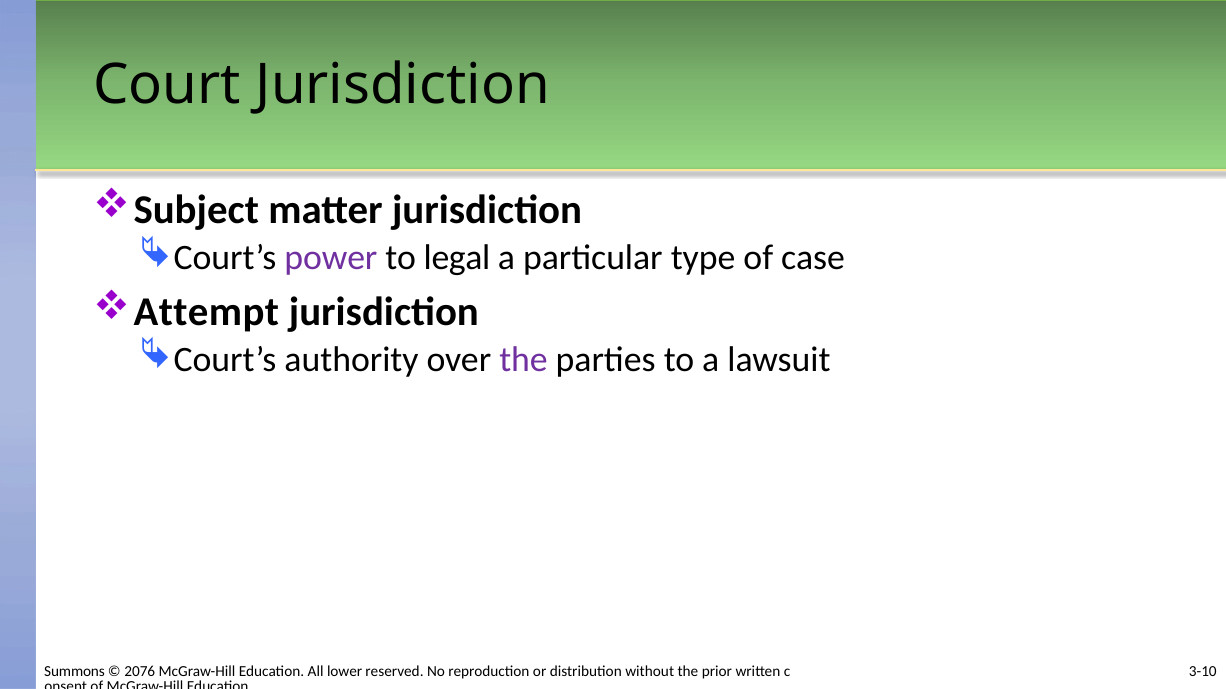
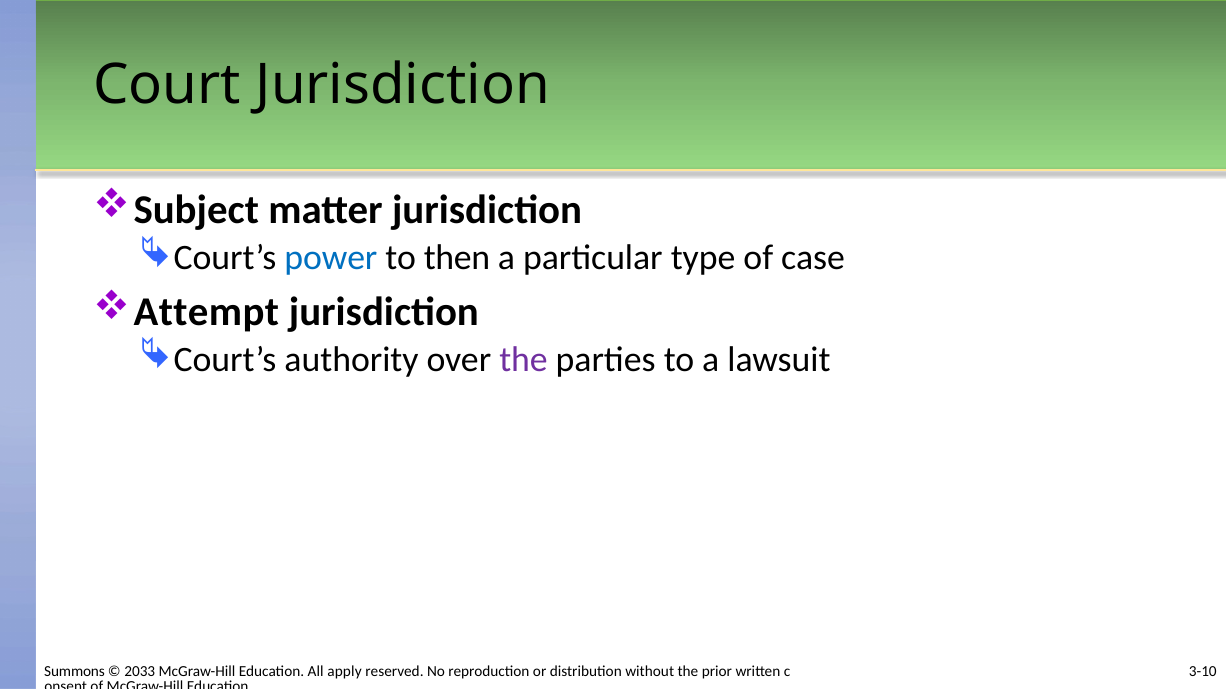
power colour: purple -> blue (331, 258)
legal: legal -> then (457, 258)
2076: 2076 -> 2033 (140, 672)
lower: lower -> apply (345, 672)
